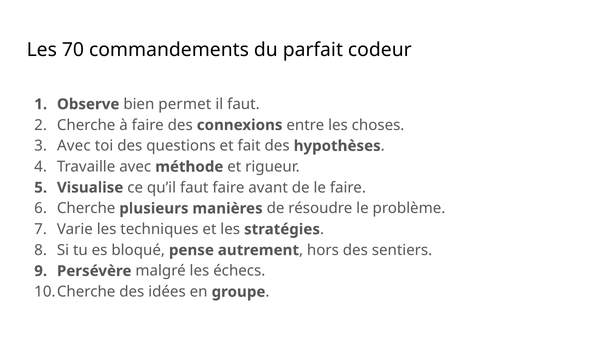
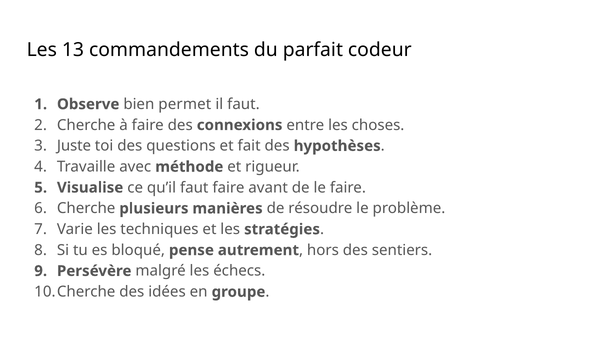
70: 70 -> 13 (73, 50)
Avec: Avec -> Juste (74, 146)
